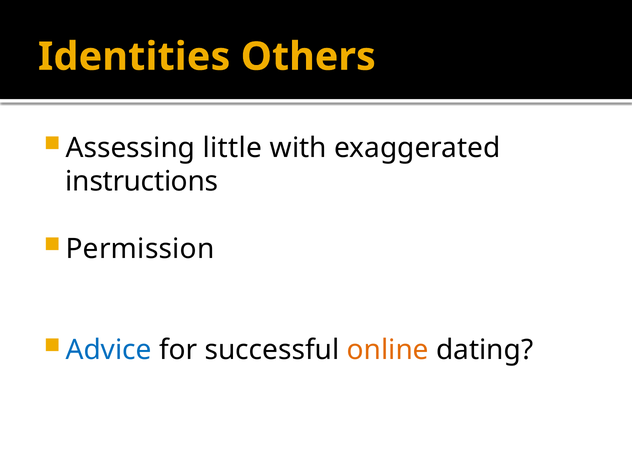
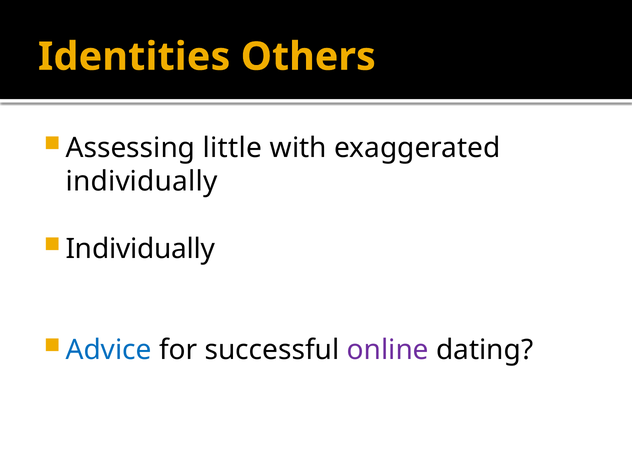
instructions: instructions -> individually (142, 182)
Permission: Permission -> Individually (140, 249)
online colour: orange -> purple (388, 350)
